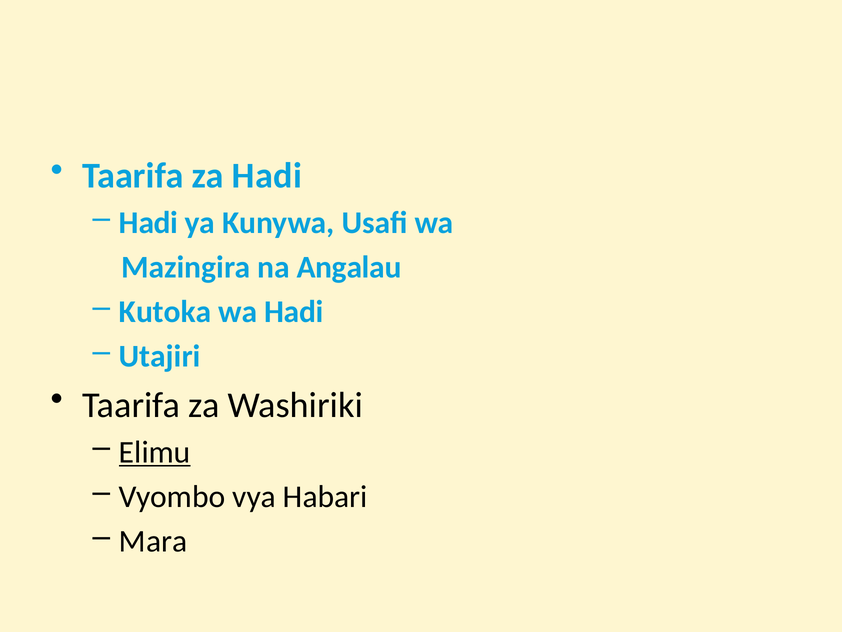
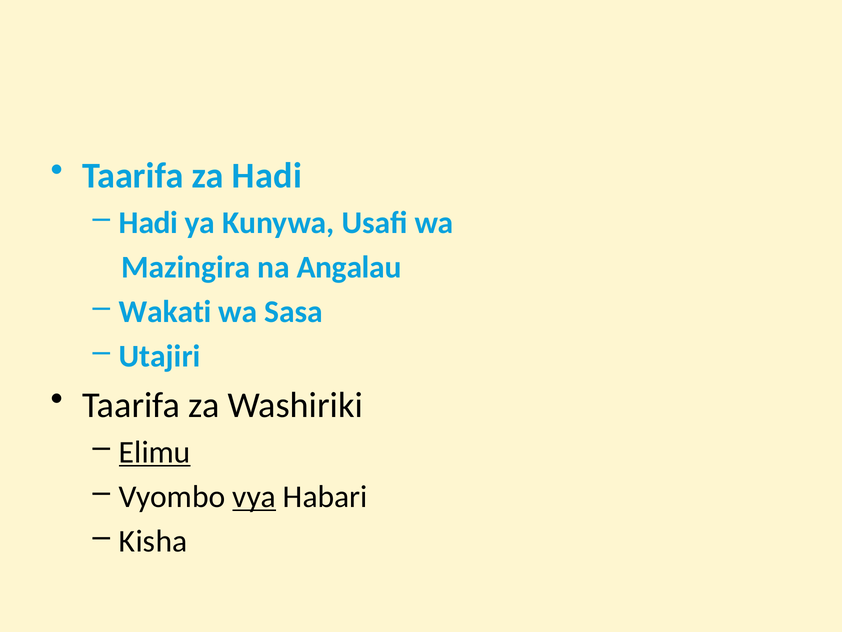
Kutoka: Kutoka -> Wakati (165, 312)
wa Hadi: Hadi -> Sasa (294, 312)
vya underline: none -> present (254, 496)
Mara: Mara -> Kisha (153, 541)
